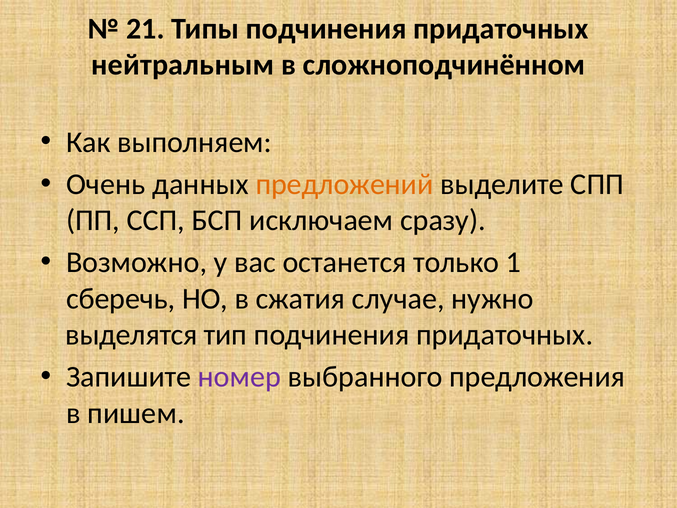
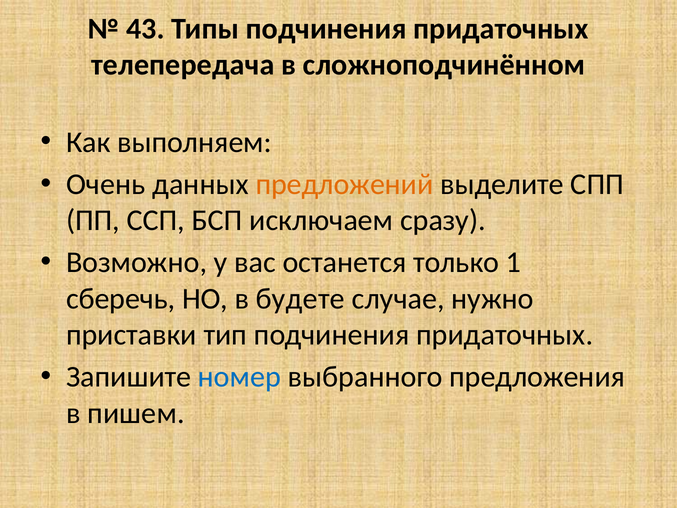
21: 21 -> 43 (145, 29)
нейтральным: нейтральным -> телепередача (183, 65)
сжатия: сжатия -> будете (300, 299)
выделятся: выделятся -> приставки (131, 335)
номер colour: purple -> blue (239, 377)
